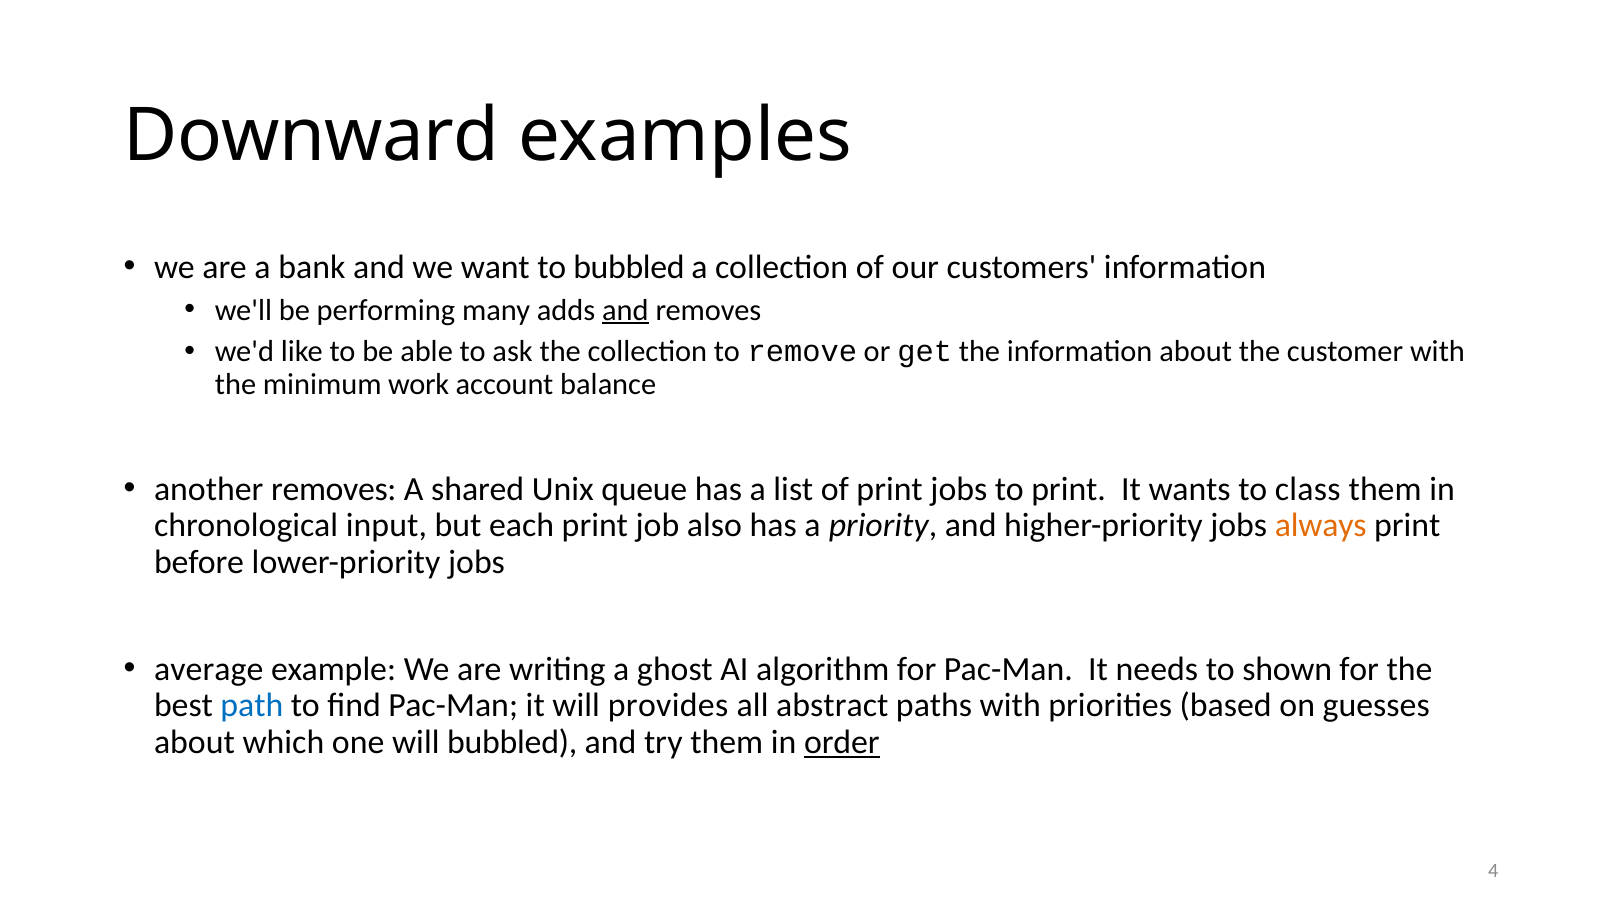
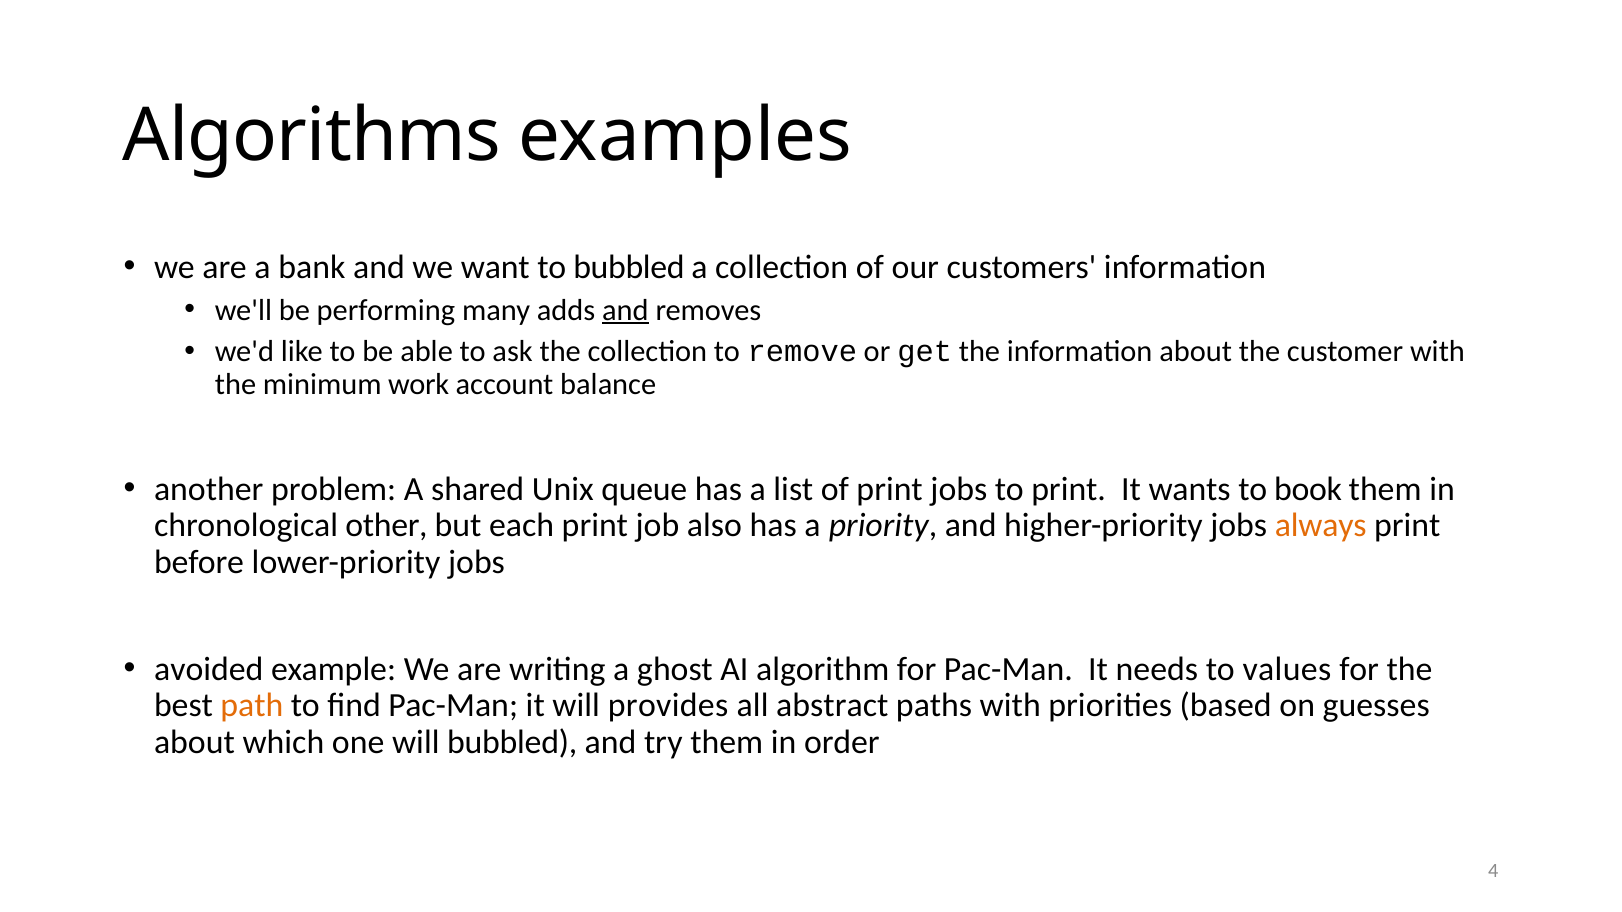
Downward: Downward -> Algorithms (312, 136)
another removes: removes -> problem (334, 489)
class: class -> book (1308, 489)
input: input -> other (387, 526)
average: average -> avoided (209, 669)
shown: shown -> values (1287, 669)
path colour: blue -> orange (252, 706)
order underline: present -> none (842, 742)
